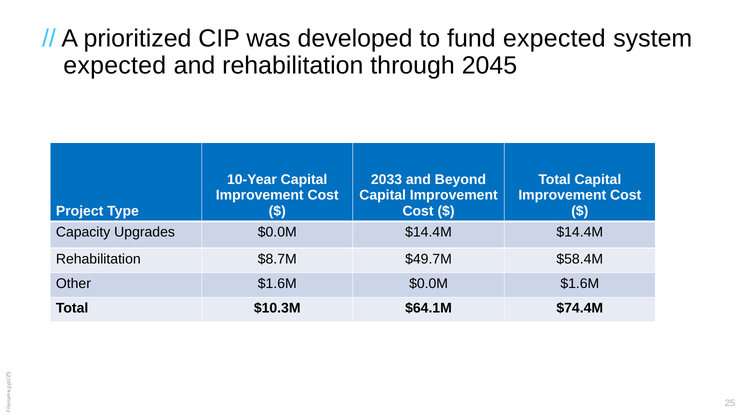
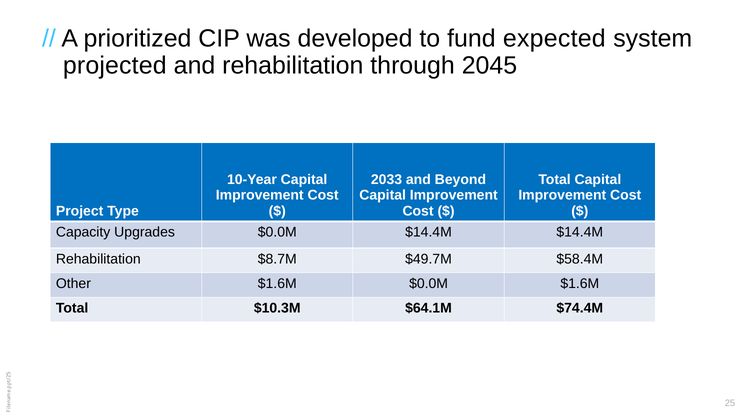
expected: expected -> projected (115, 65)
